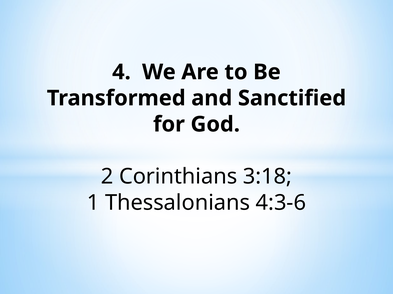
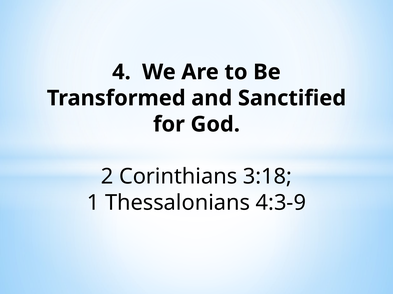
4:3-6: 4:3-6 -> 4:3-9 (281, 203)
